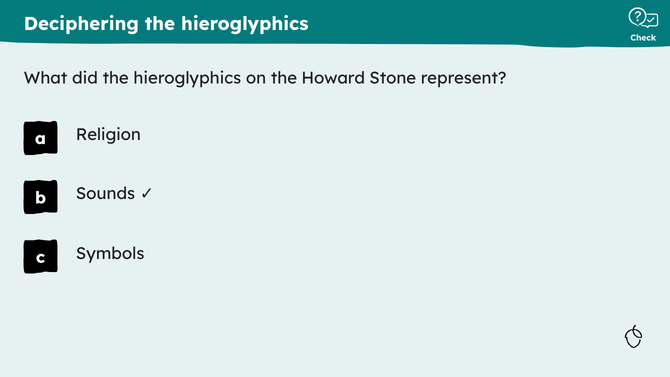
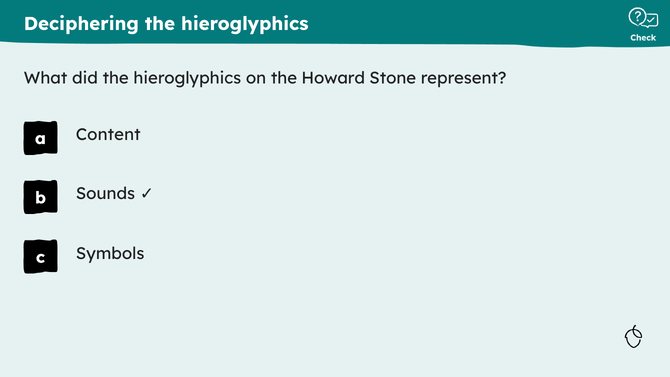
Religion: Religion -> Content (108, 135)
